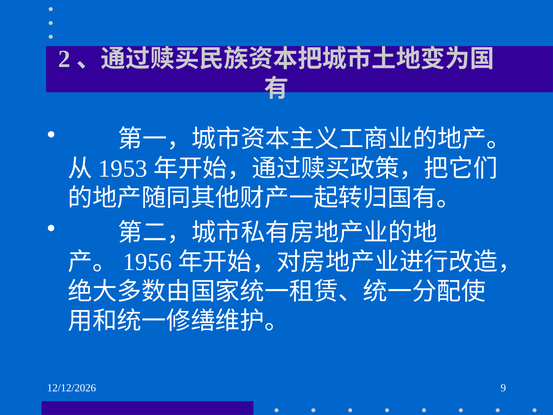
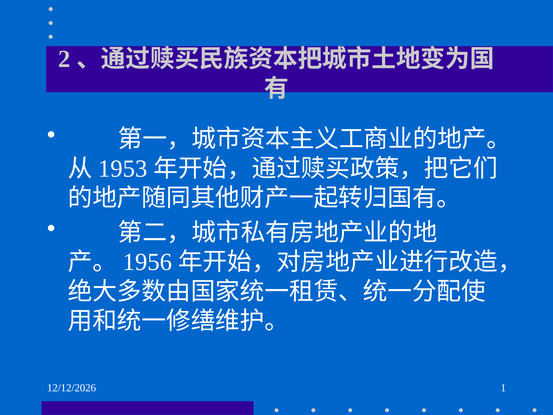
9: 9 -> 1 (503, 388)
